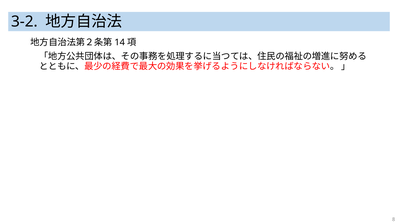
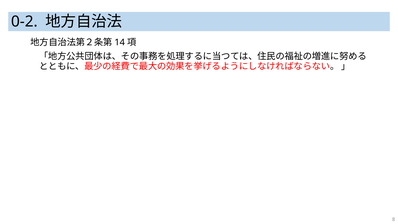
3-2: 3-2 -> 0-2 (24, 22)
